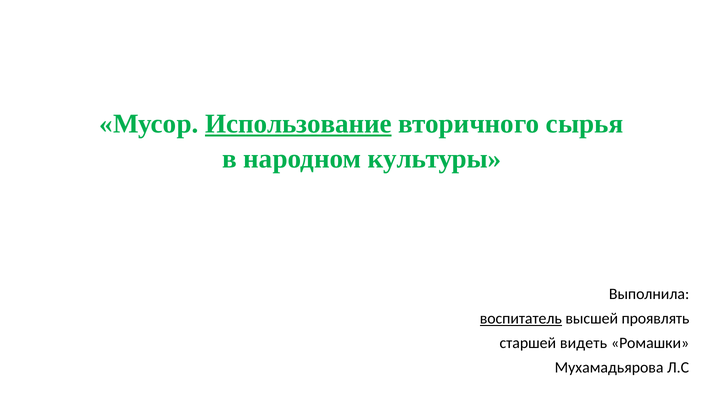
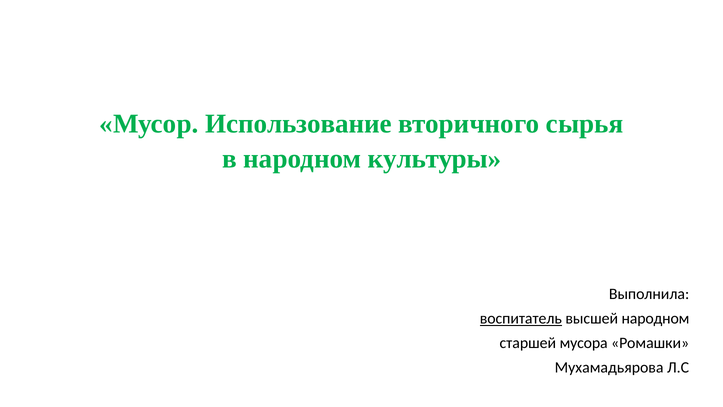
Использование underline: present -> none (298, 124)
высшей проявлять: проявлять -> народном (655, 318)
видеть: видеть -> мусора (584, 343)
